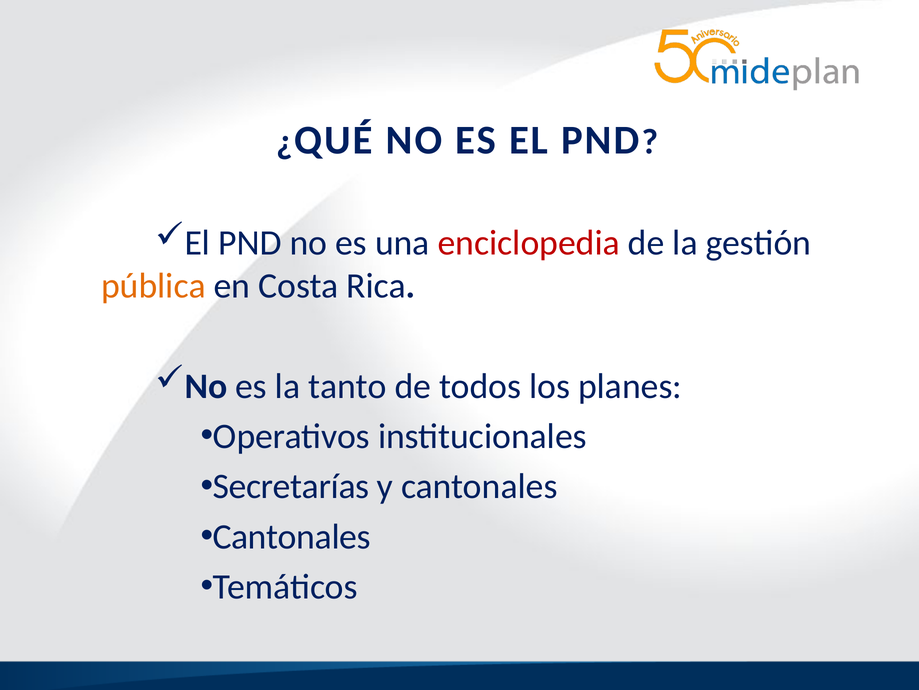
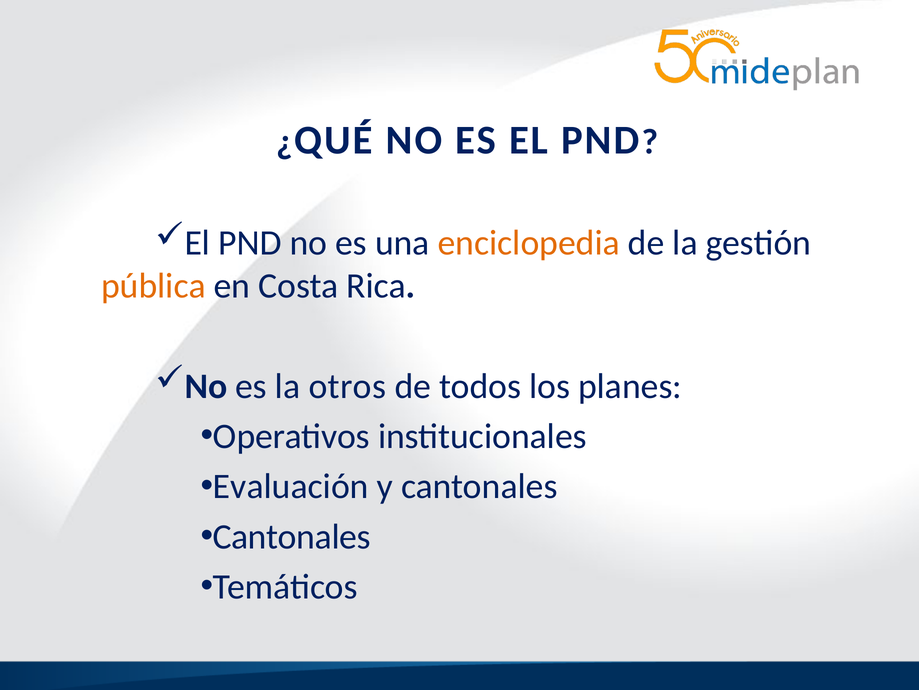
enciclopedia colour: red -> orange (529, 243)
tanto: tanto -> otros (347, 386)
Secretarías: Secretarías -> Evaluación (291, 486)
